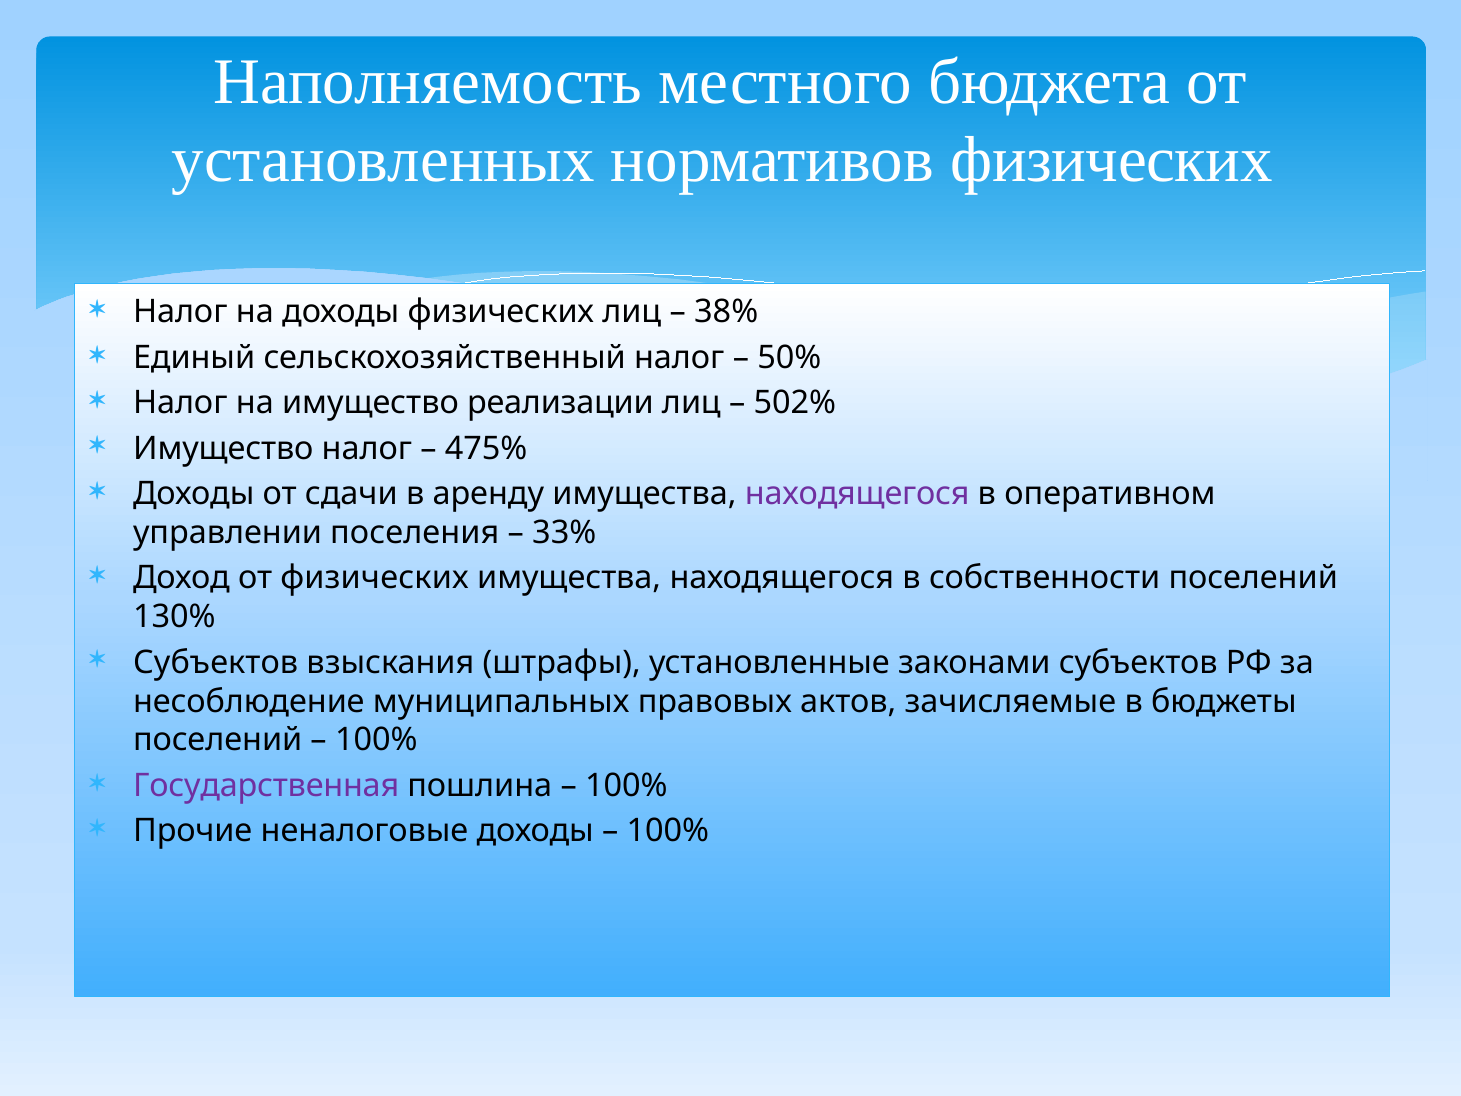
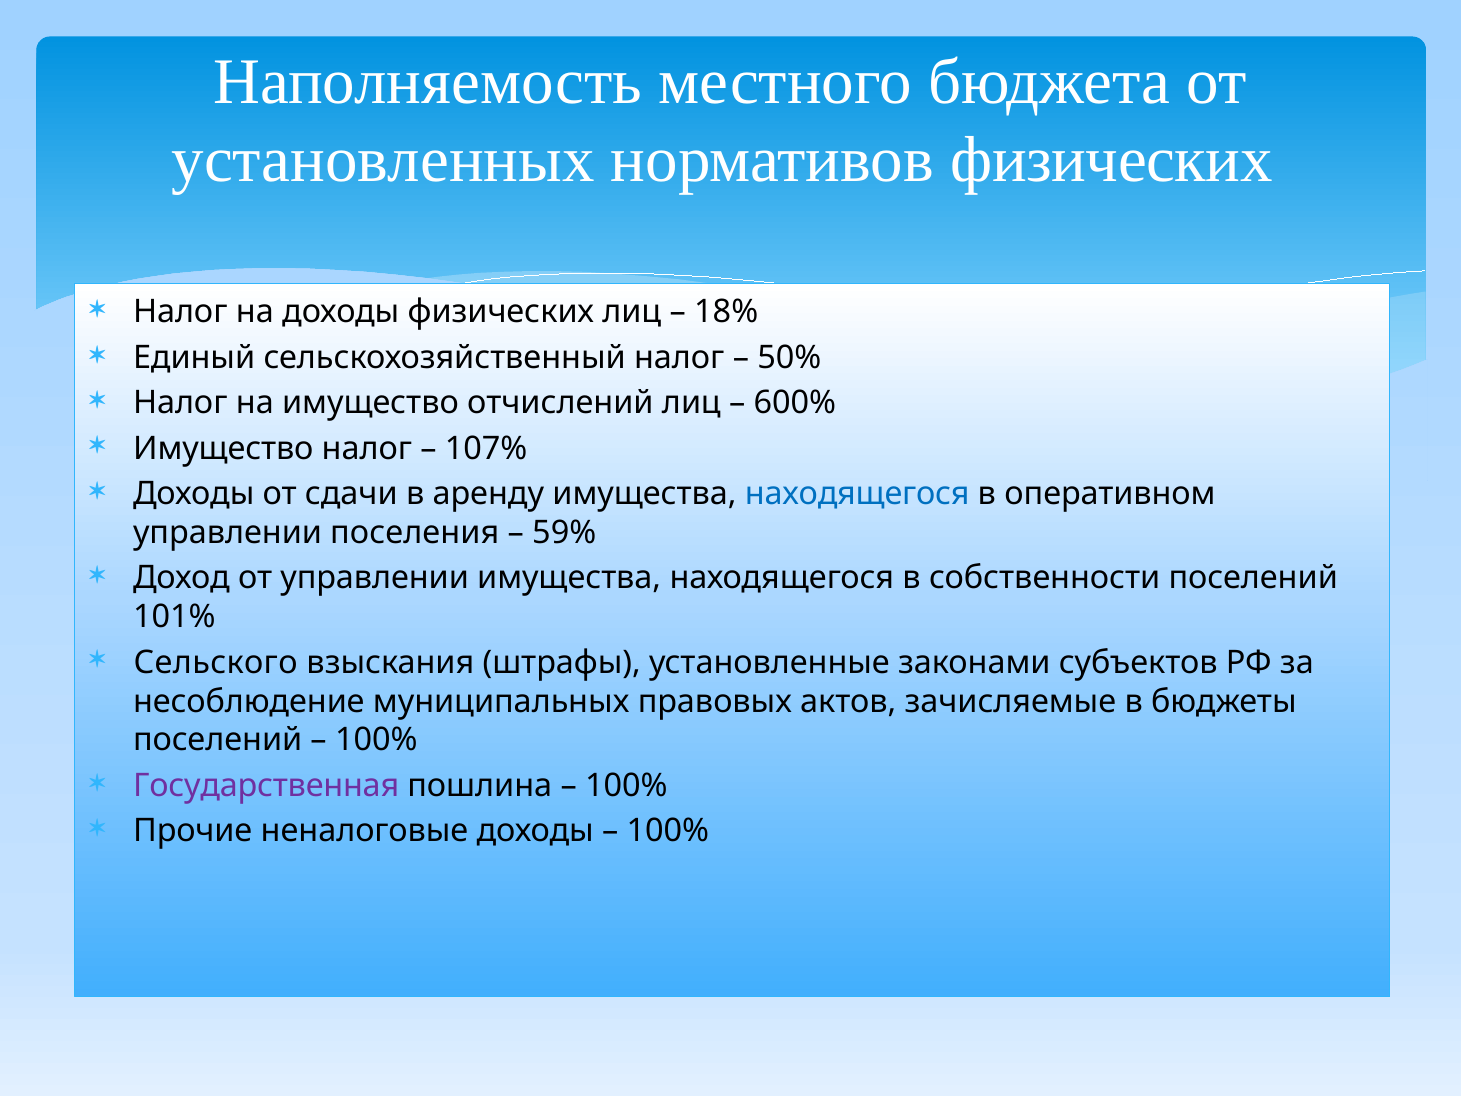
38%: 38% -> 18% (726, 312)
реализации: реализации -> отчислений (560, 403)
502%: 502% -> 600% (795, 403)
475%: 475% -> 107% (486, 448)
находящегося colour: purple -> blue (857, 494)
33%: 33% -> 59% (564, 533)
от физических: физических -> управлении (375, 578)
130%: 130% -> 101% (174, 617)
Субъектов: Субъектов -> Сельского (216, 662)
